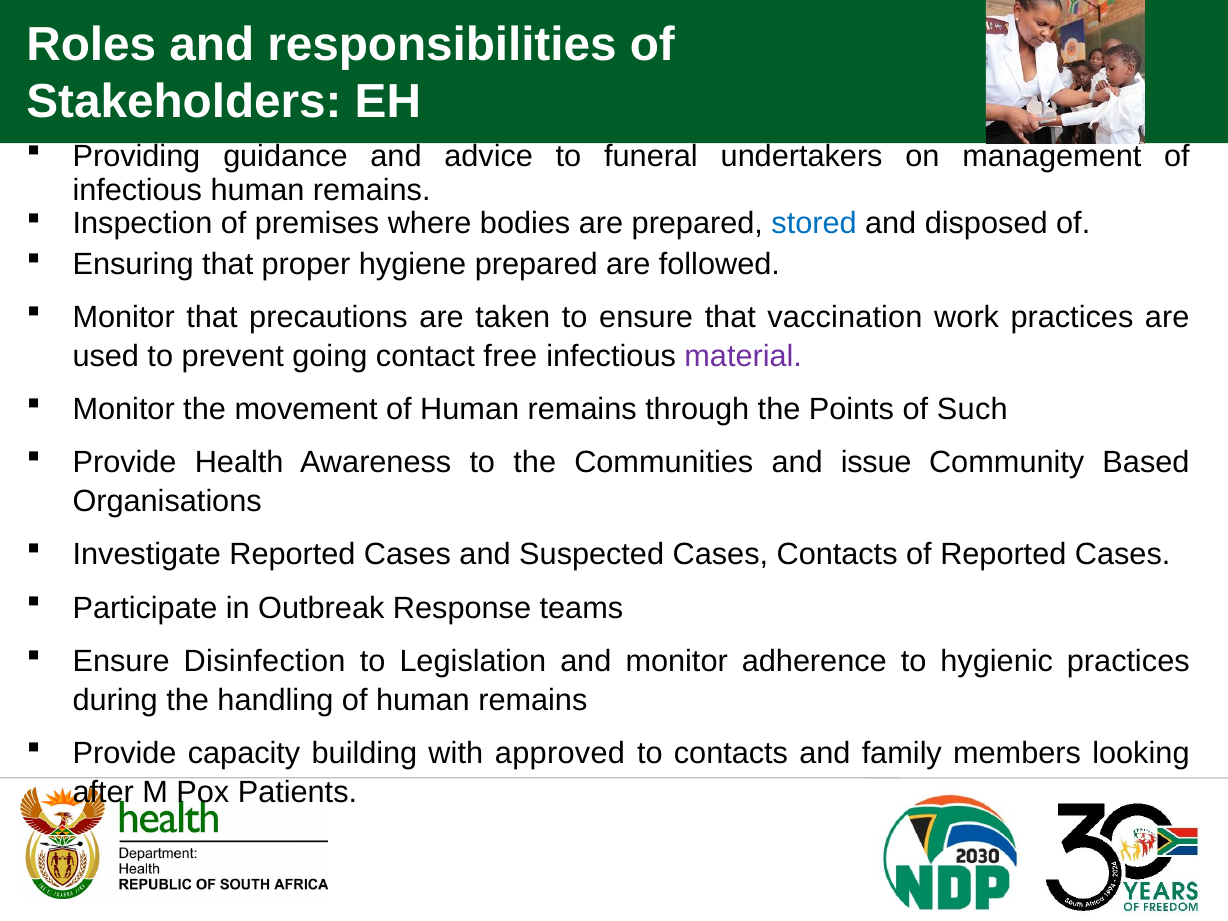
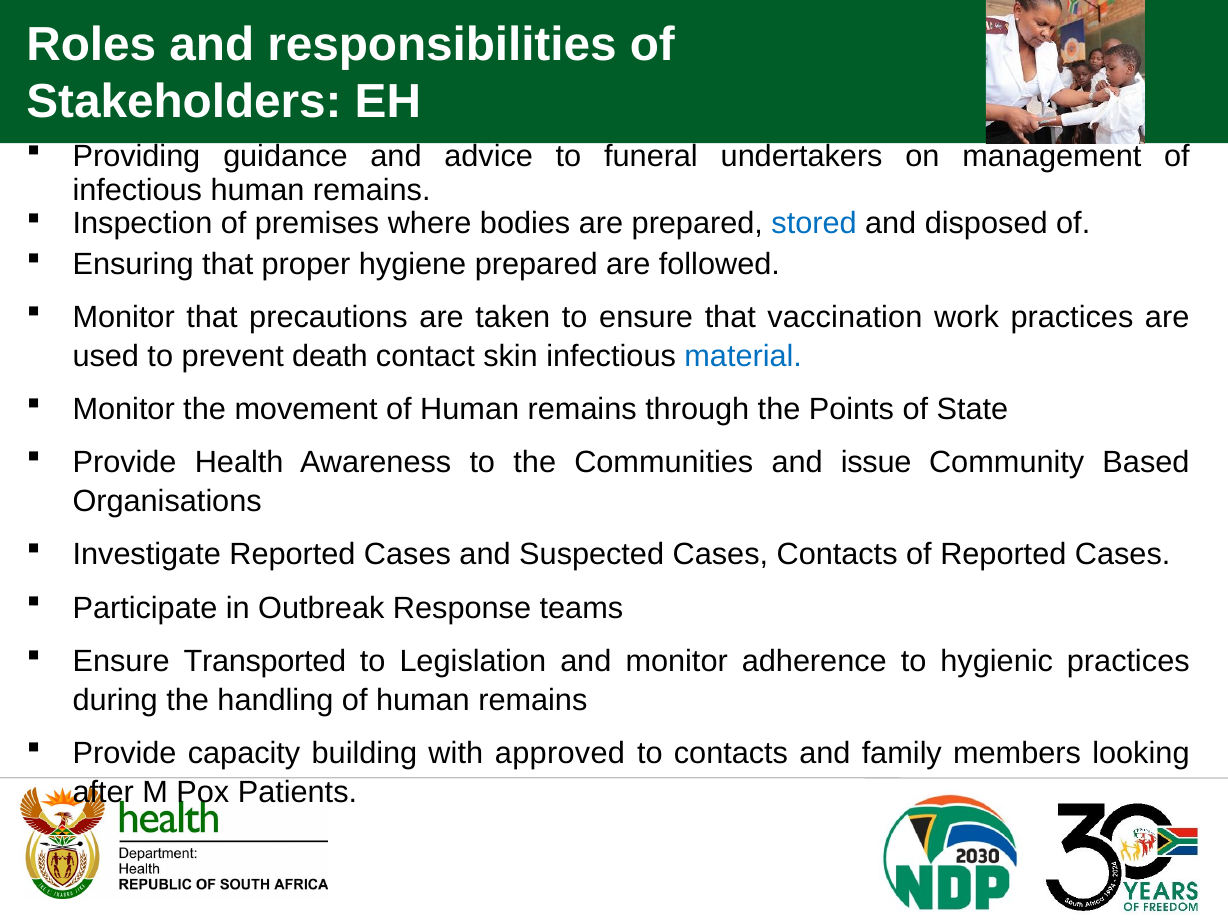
going: going -> death (330, 356)
free: free -> skin (511, 356)
material colour: purple -> blue (743, 356)
Such: Such -> State (973, 409)
Disinfection: Disinfection -> Transported (265, 661)
